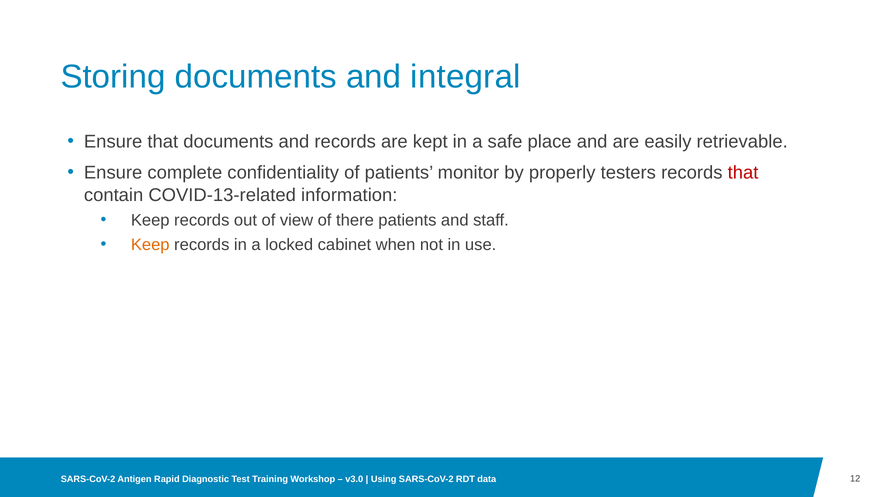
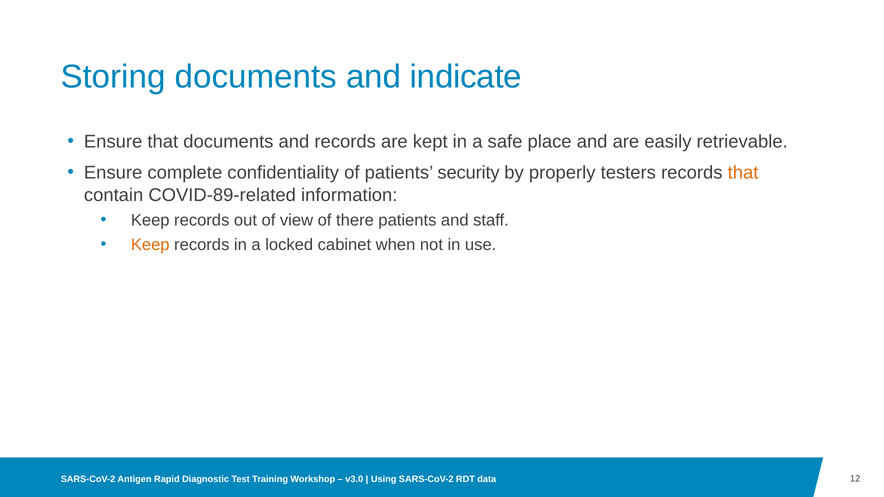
integral: integral -> indicate (466, 77)
monitor: monitor -> security (469, 173)
that colour: red -> orange (743, 173)
COVID-13-related: COVID-13-related -> COVID-89-related (222, 195)
